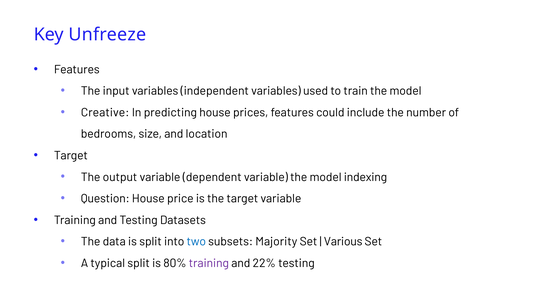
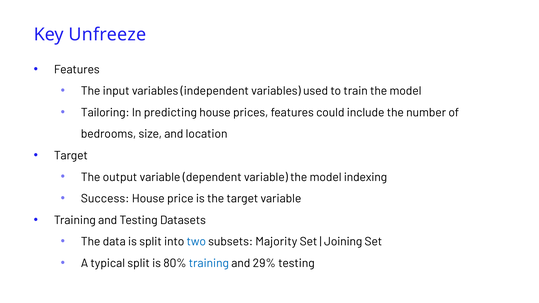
Creative: Creative -> Tailoring (105, 113)
Question: Question -> Success (105, 199)
Various: Various -> Joining (343, 242)
training colour: purple -> blue (209, 263)
22%: 22% -> 29% (264, 263)
